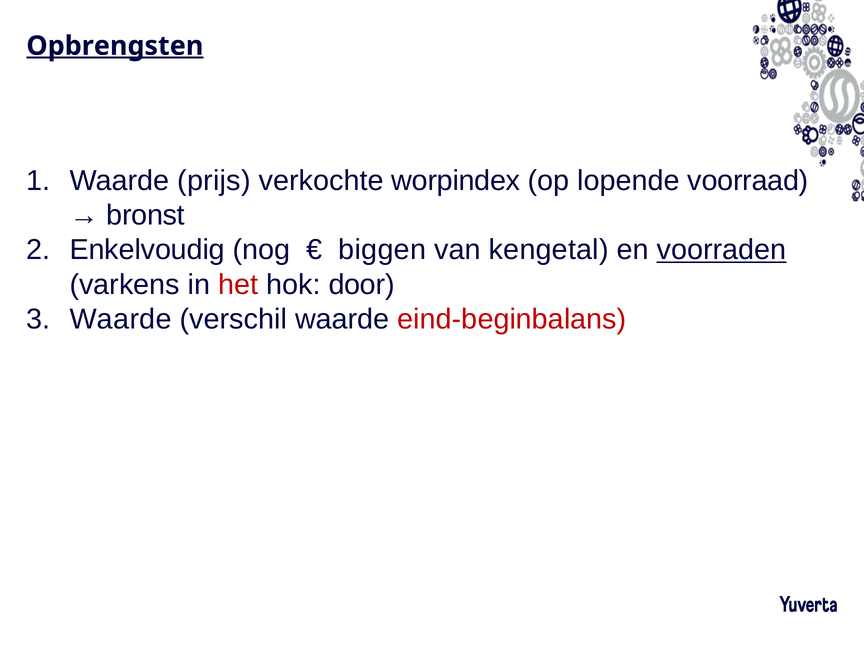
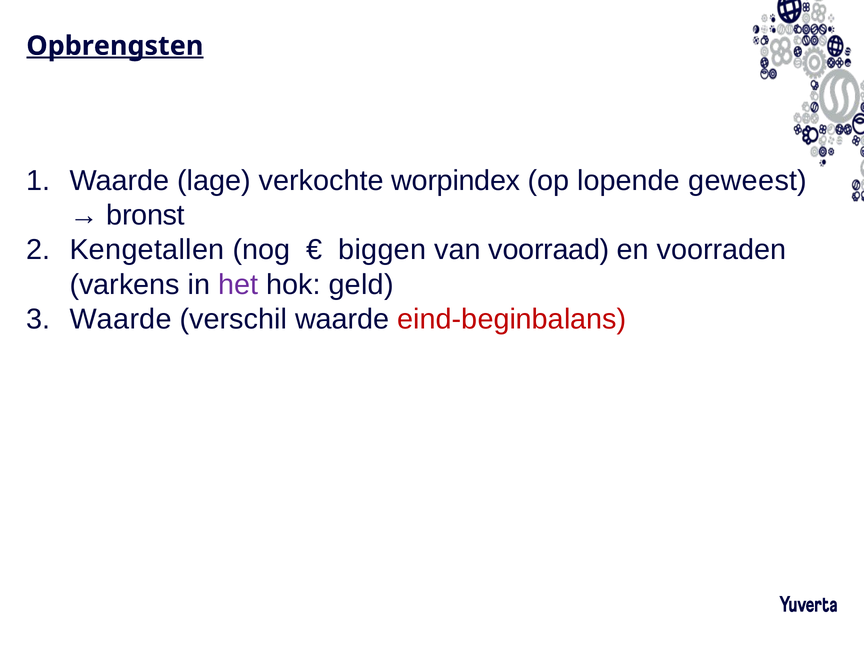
prijs: prijs -> lage (214, 181)
voorraad: voorraad -> geweest (748, 181)
Enkelvoudig: Enkelvoudig -> Kengetallen (147, 250)
kengetal: kengetal -> voorraad (549, 250)
voorraden underline: present -> none (722, 250)
het colour: red -> purple (238, 285)
door: door -> geld (361, 285)
